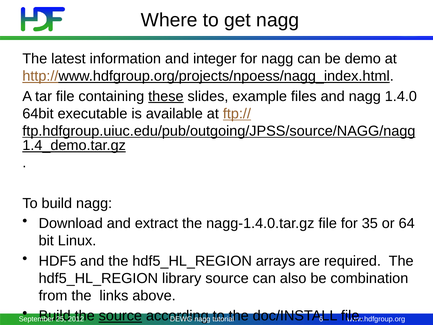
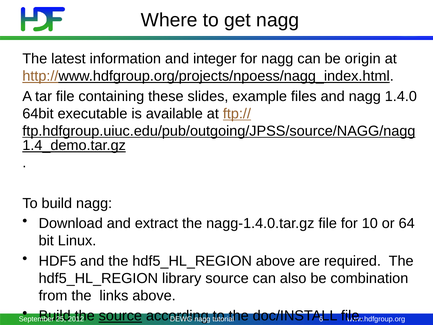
demo: demo -> origin (363, 59)
these underline: present -> none (166, 96)
35: 35 -> 10 (370, 223)
hdf5_HL_REGION arrays: arrays -> above (276, 261)
